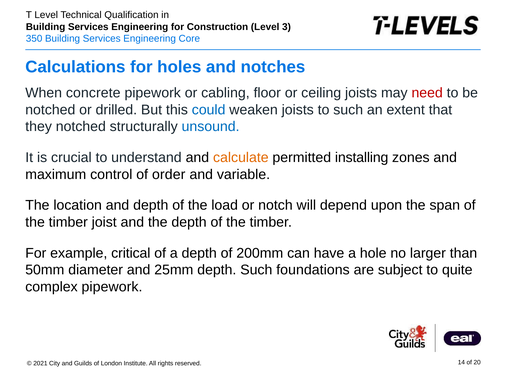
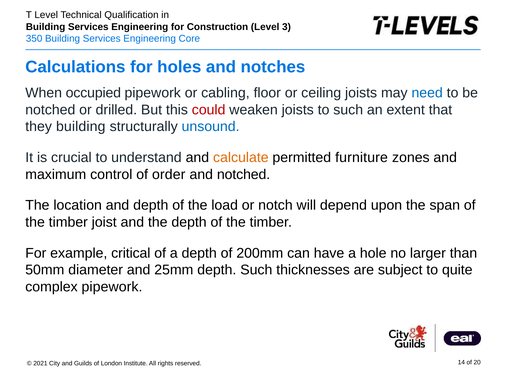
concrete: concrete -> occupied (93, 93)
need colour: red -> blue (427, 93)
could colour: blue -> red (209, 110)
they notched: notched -> building (81, 127)
installing: installing -> furniture (362, 158)
and variable: variable -> notched (244, 175)
foundations: foundations -> thicknesses (313, 270)
